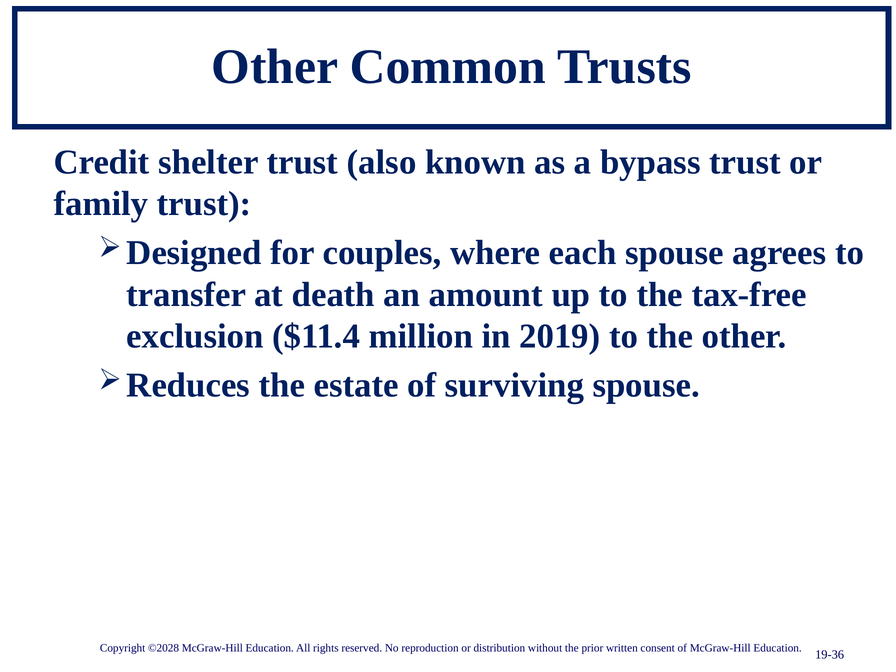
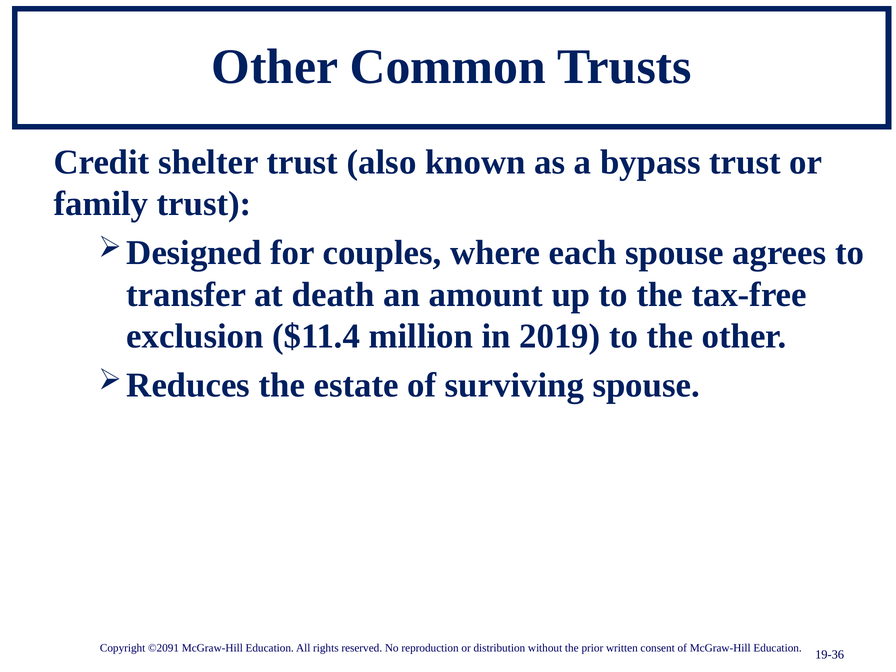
©2028: ©2028 -> ©2091 (164, 648)
